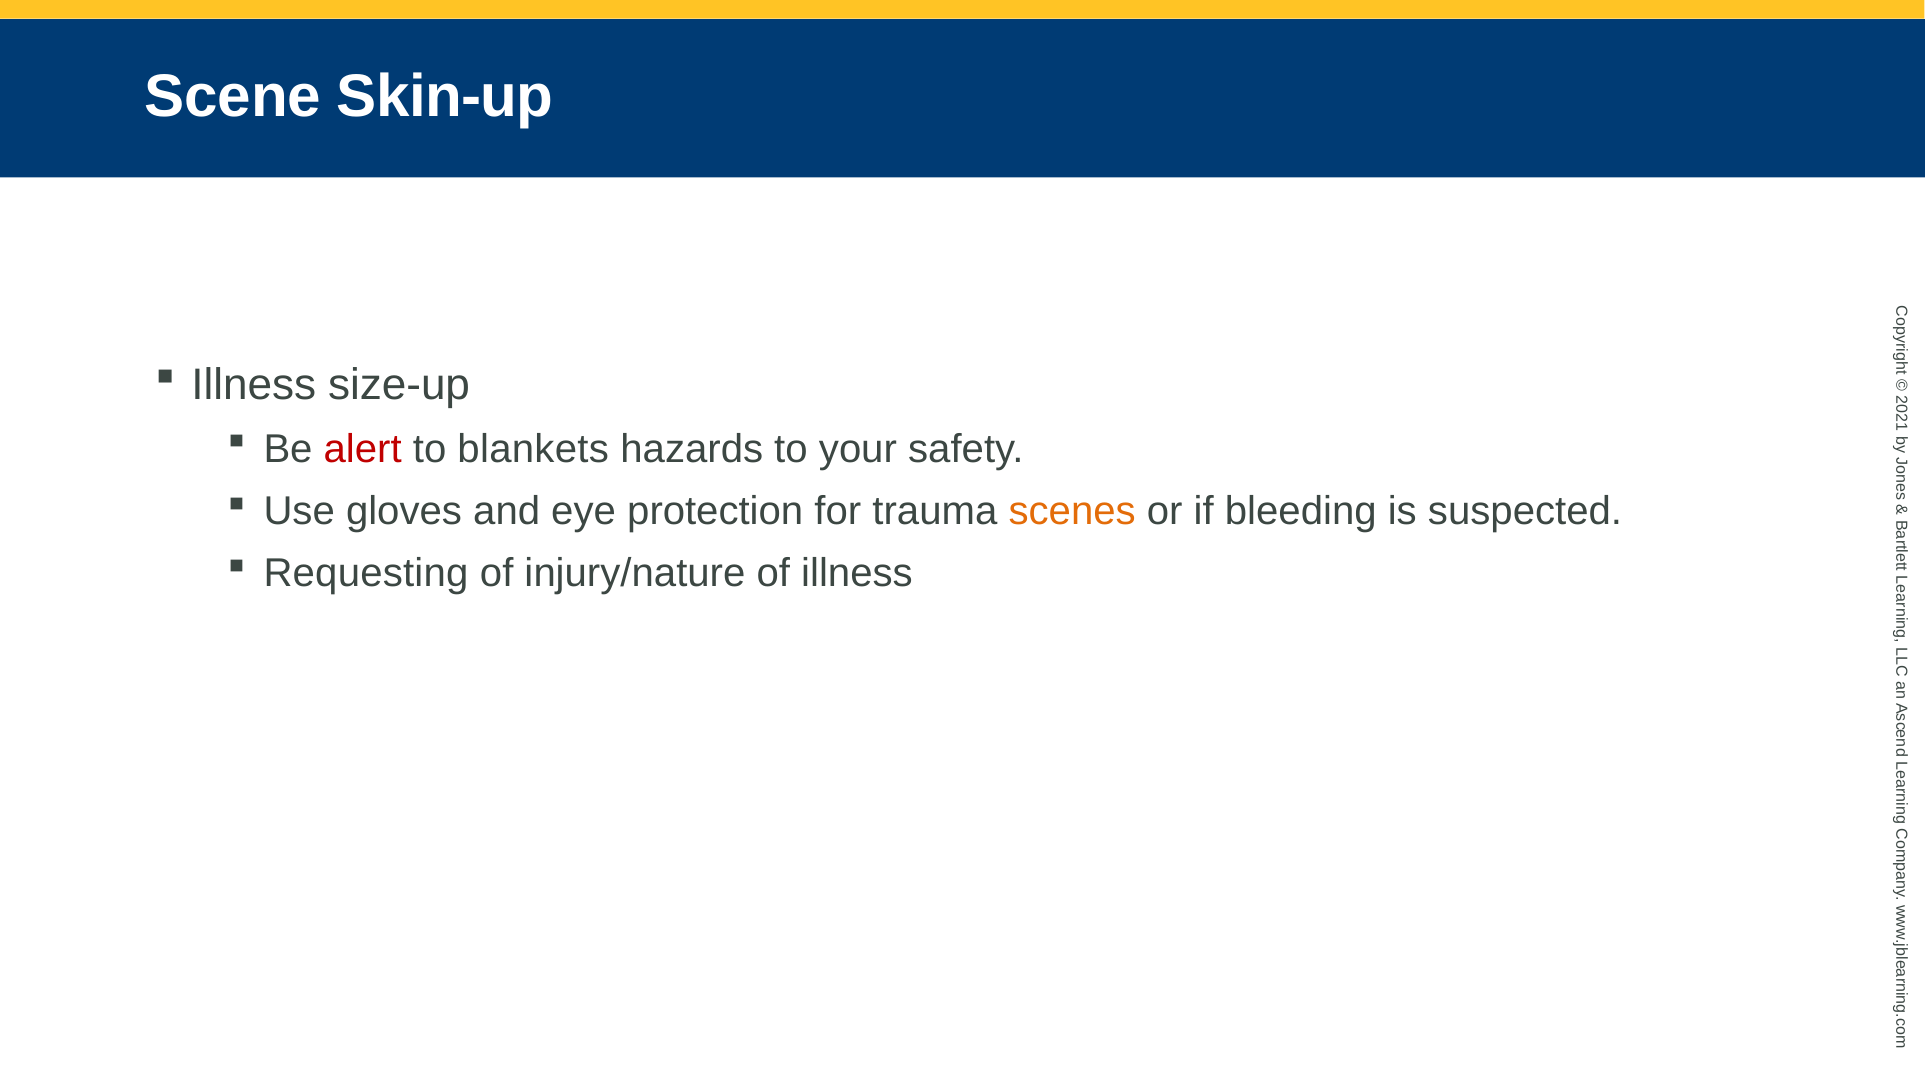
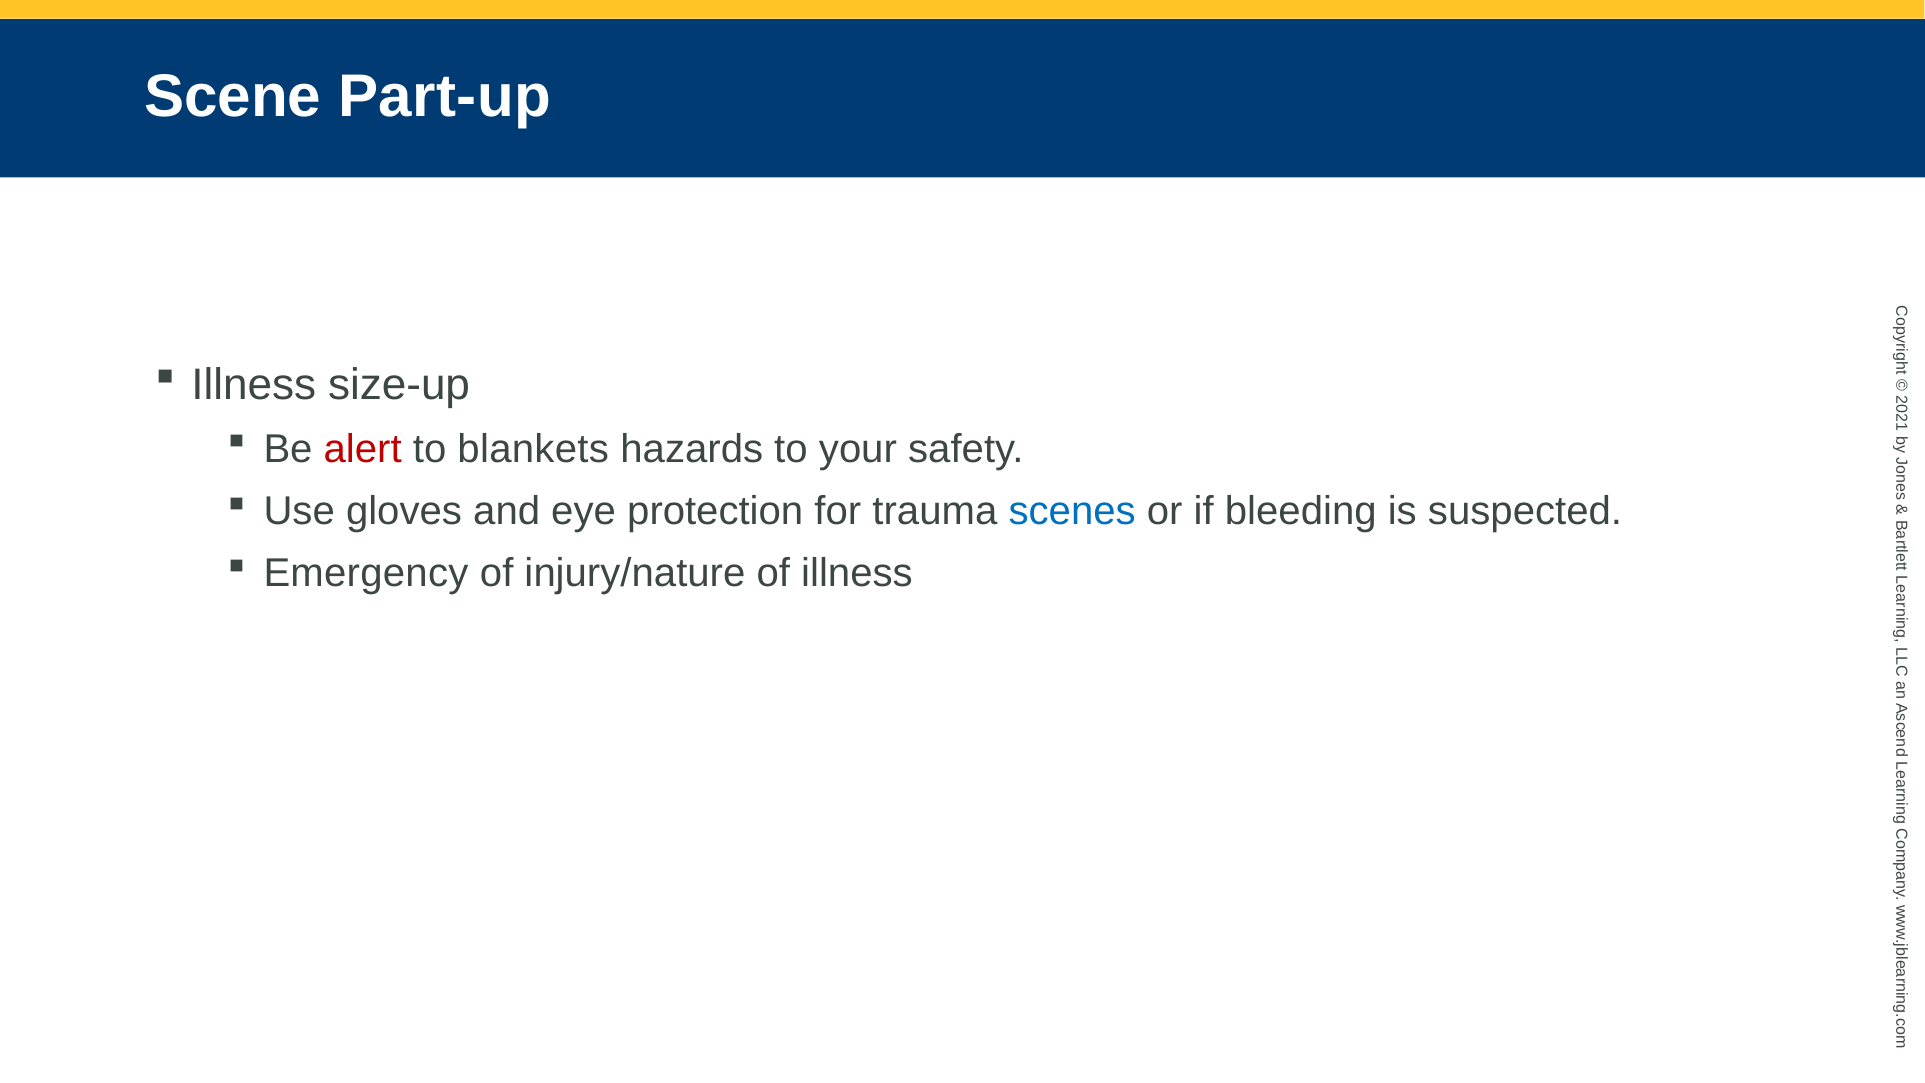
Skin-up: Skin-up -> Part-up (445, 97)
scenes colour: orange -> blue (1072, 511)
Requesting: Requesting -> Emergency (366, 573)
